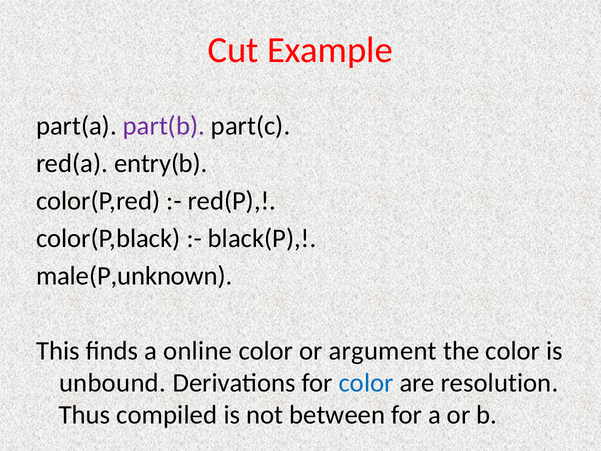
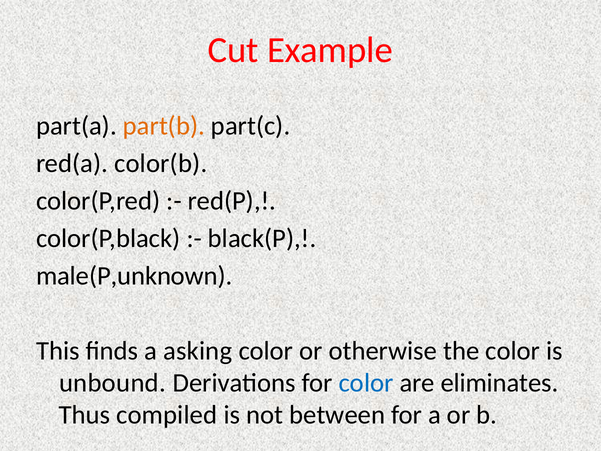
part(b colour: purple -> orange (164, 126)
entry(b: entry(b -> color(b (161, 164)
online: online -> asking (198, 351)
argument: argument -> otherwise (383, 351)
resolution: resolution -> eliminates (499, 383)
